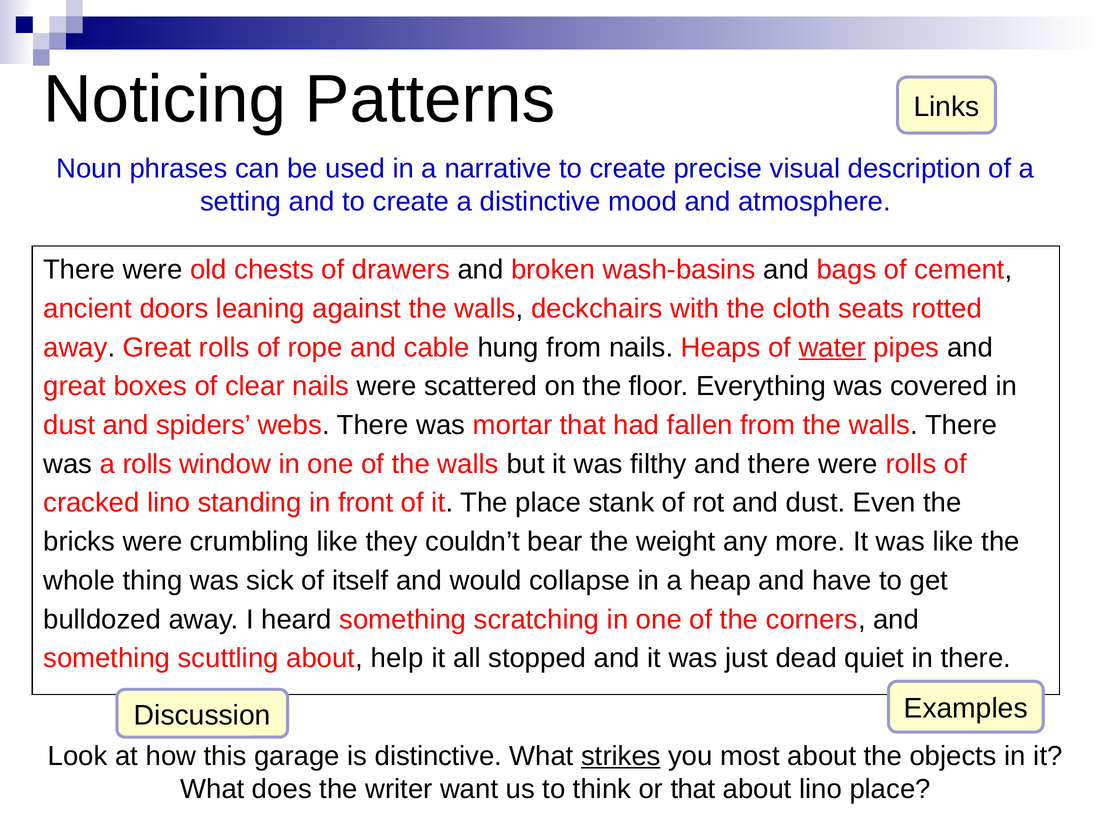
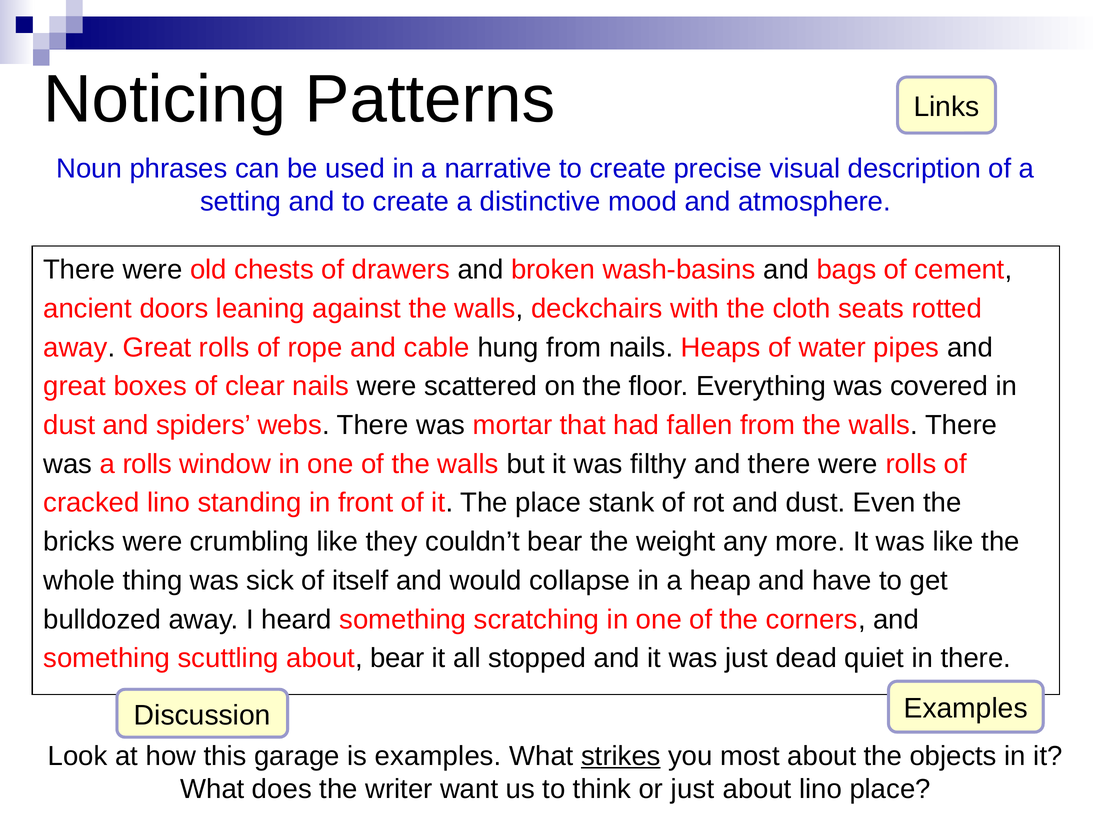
water underline: present -> none (832, 347)
about help: help -> bear (397, 658)
is distinctive: distinctive -> examples (438, 756)
or that: that -> just (693, 789)
